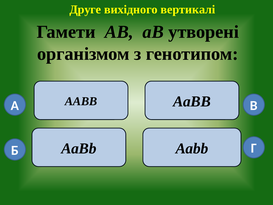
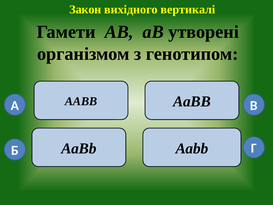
Друге: Друге -> Закон (85, 9)
